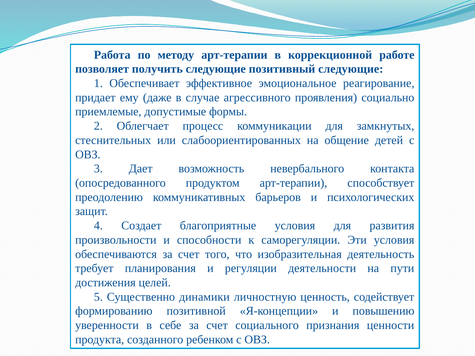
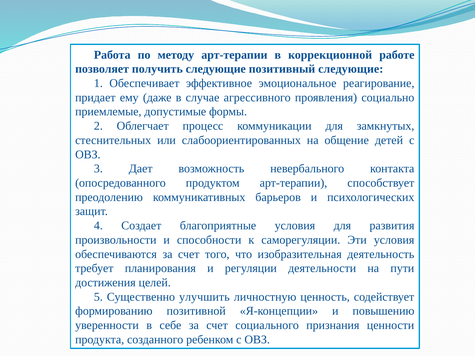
динамики: динамики -> улучшить (204, 297)
